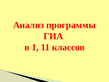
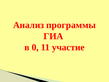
1: 1 -> 0 (35, 47)
классов: классов -> участие (68, 47)
